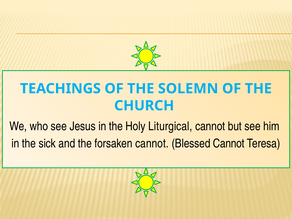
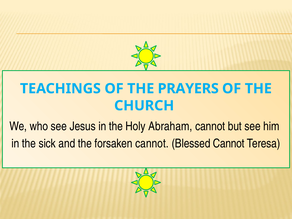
SOLEMN: SOLEMN -> PRAYERS (188, 89)
Liturgical: Liturgical -> Abraham (170, 126)
